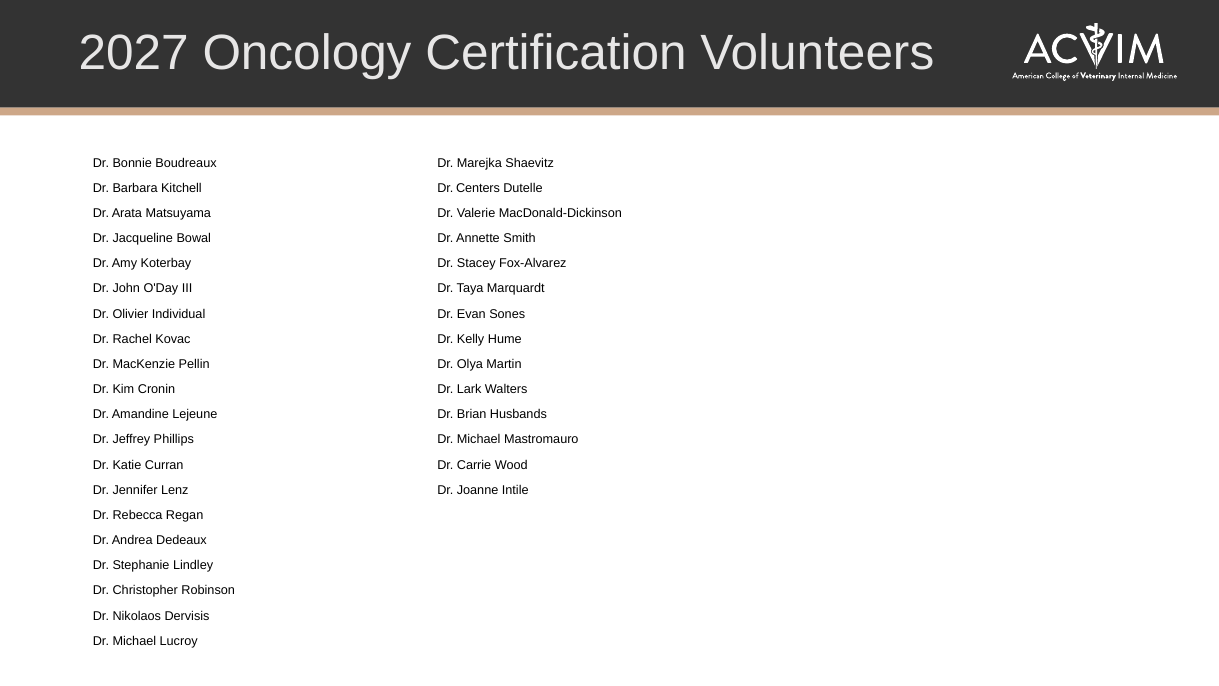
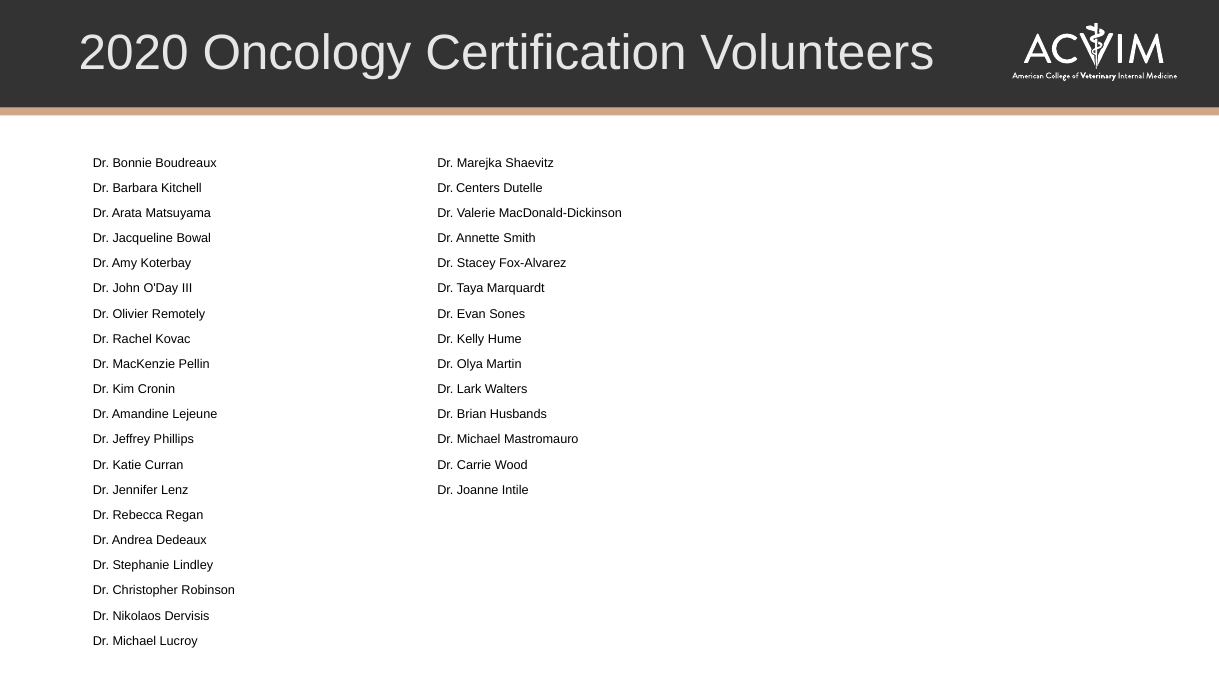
2027: 2027 -> 2020 (134, 53)
Individual: Individual -> Remotely (179, 314)
